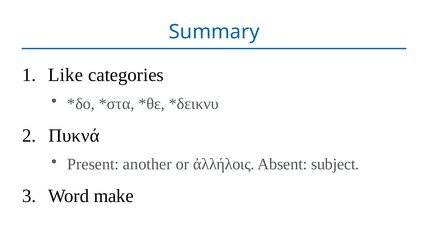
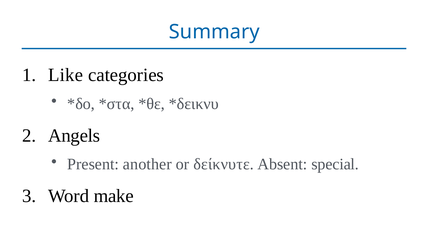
Πυκνά: Πυκνά -> Angels (74, 135)
ἀλλήλοις: ἀλλήλοις -> δείκνυτε (224, 164)
subject: subject -> special (335, 164)
